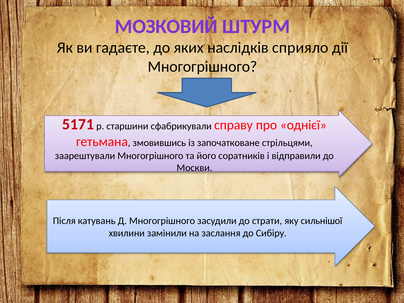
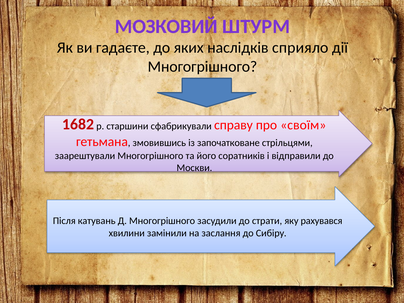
5171: 5171 -> 1682 (78, 124)
однієї: однієї -> своїм (303, 125)
сильнішої: сильнішої -> рахувався (322, 221)
